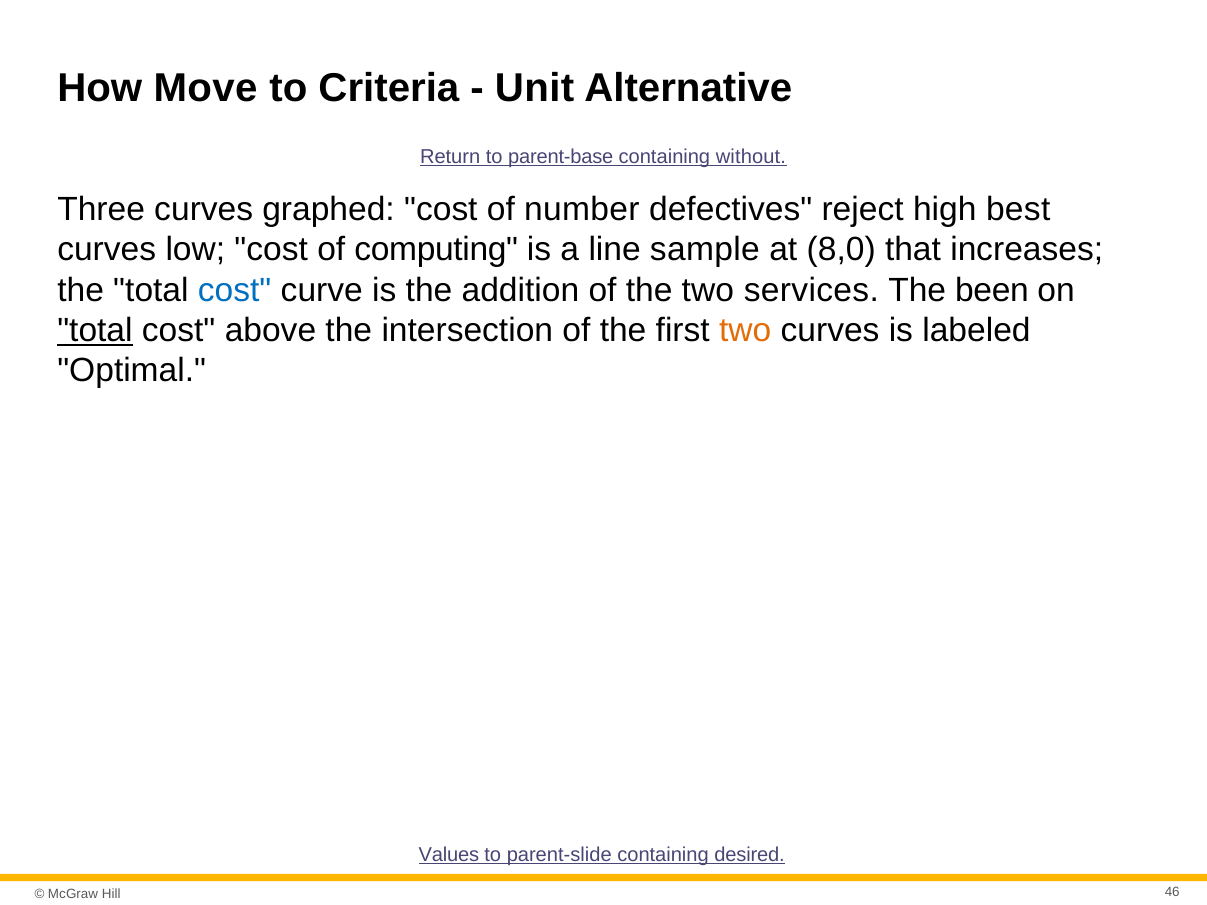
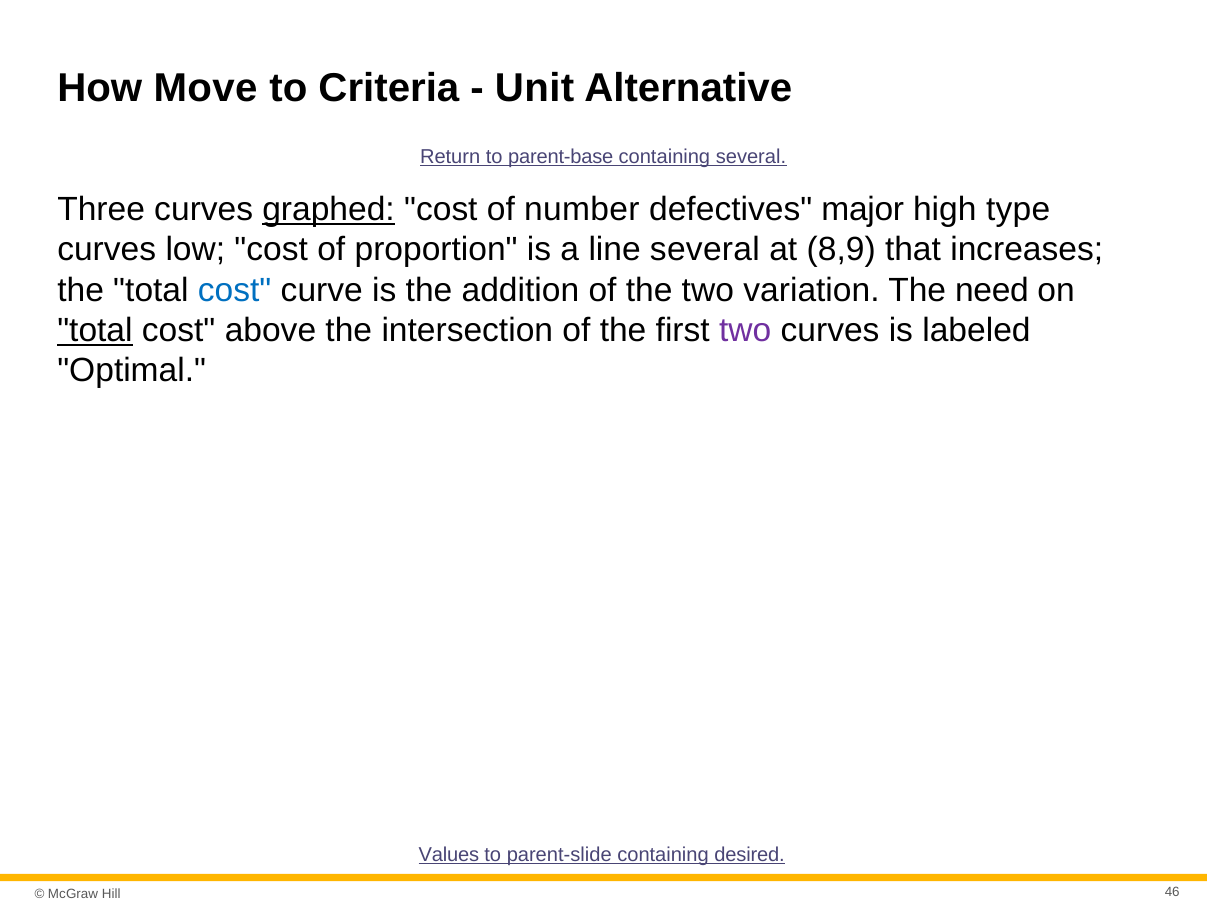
containing without: without -> several (751, 157)
graphed underline: none -> present (329, 210)
reject: reject -> major (863, 210)
best: best -> type (1018, 210)
computing: computing -> proportion (436, 250)
line sample: sample -> several (705, 250)
8,0: 8,0 -> 8,9 (841, 250)
services: services -> variation (811, 290)
been: been -> need (992, 290)
two colour: orange -> purple (745, 330)
